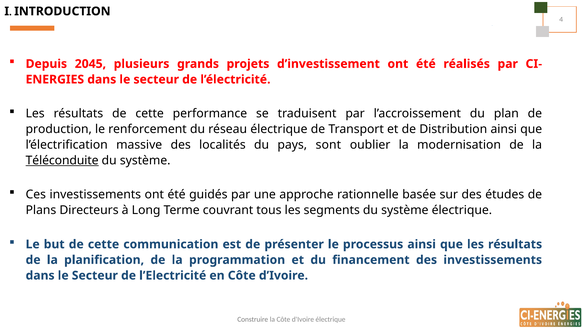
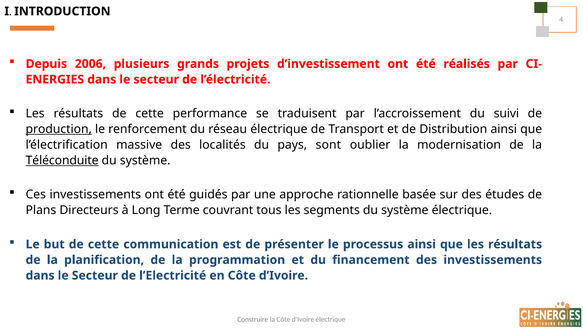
2045: 2045 -> 2006 (90, 64)
plan: plan -> suivi (506, 114)
production underline: none -> present (59, 129)
